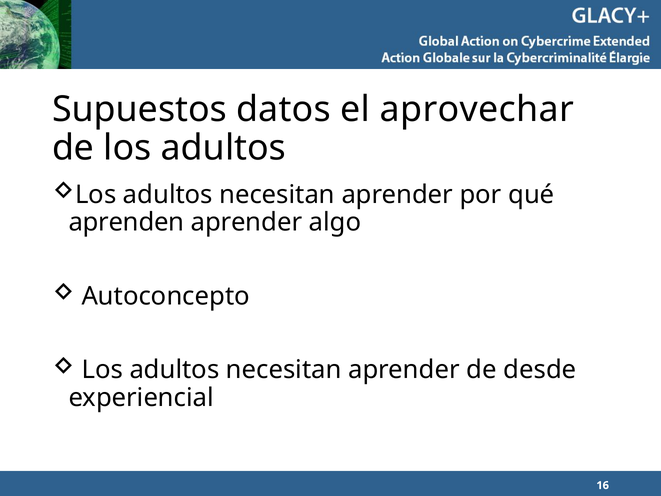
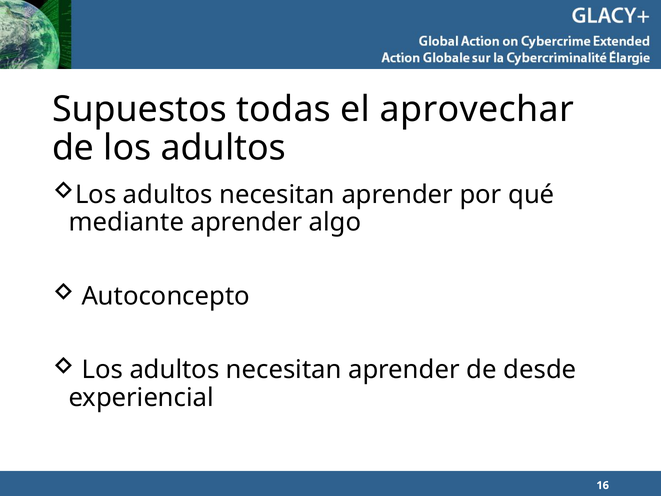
datos: datos -> todas (284, 109)
aprenden: aprenden -> mediante (126, 222)
